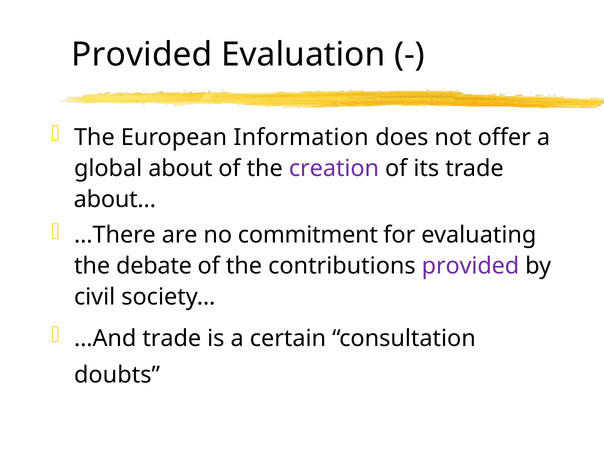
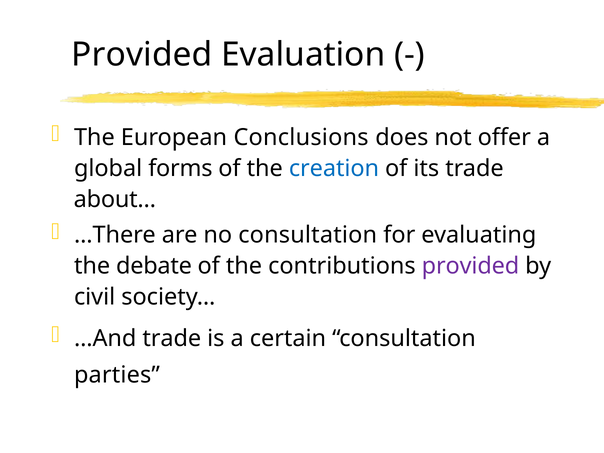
Information: Information -> Conclusions (301, 137)
about: about -> forms (180, 168)
creation colour: purple -> blue (334, 168)
no commitment: commitment -> consultation (308, 235)
doubts: doubts -> parties (117, 375)
